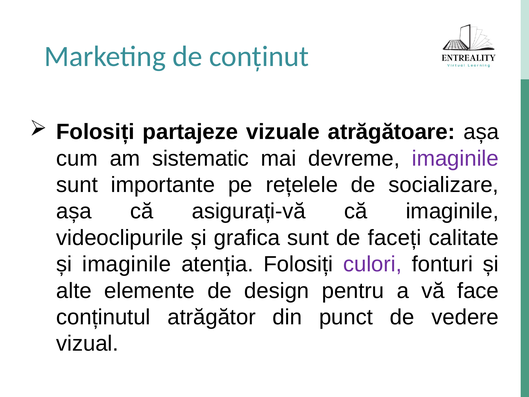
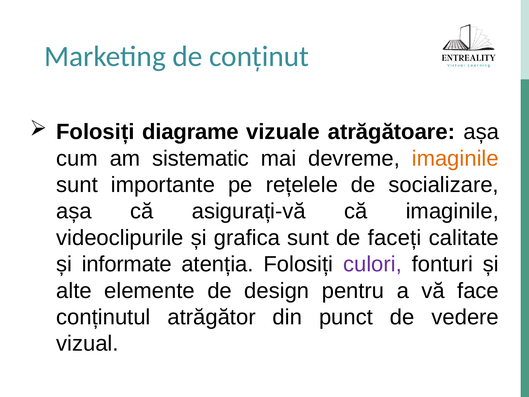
partajeze: partajeze -> diagrame (191, 132)
imaginile colour: purple -> orange (455, 158)
și imaginile: imaginile -> informate (127, 264)
